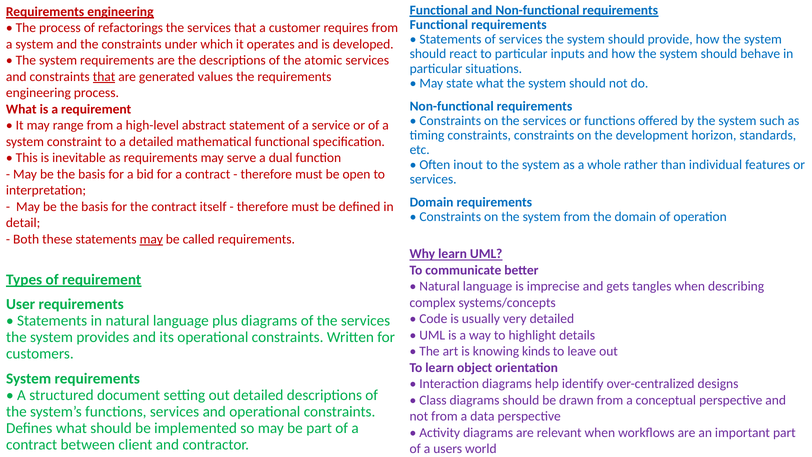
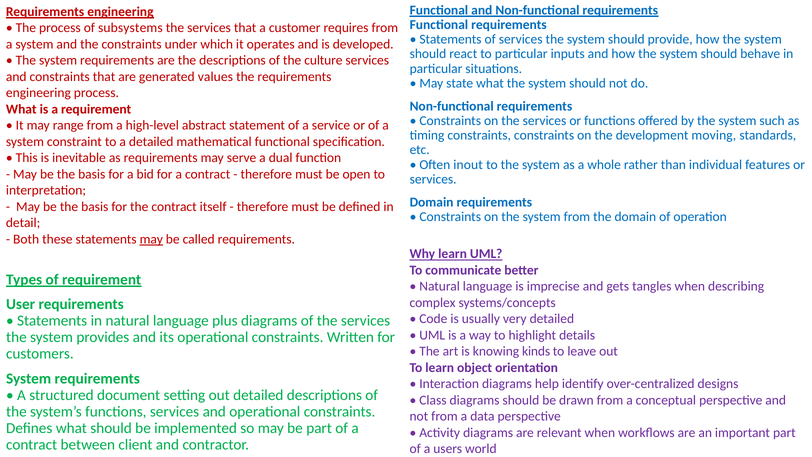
refactorings: refactorings -> subsystems (130, 28)
atomic: atomic -> culture (323, 60)
that underline: present -> none (104, 77)
horizon: horizon -> moving (714, 135)
